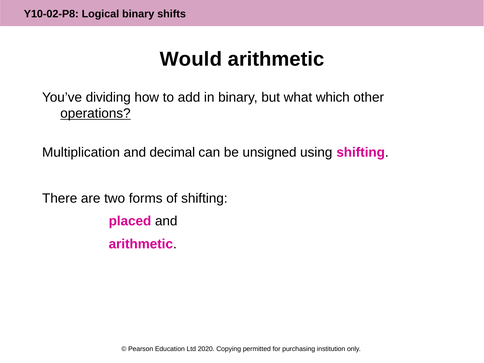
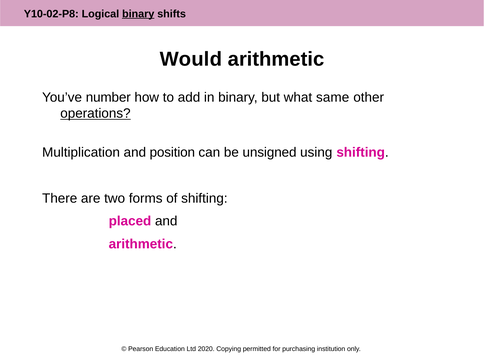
binary underline: none -> present (138, 14)
dividing: dividing -> number (108, 97)
which: which -> same (333, 97)
decimal: decimal -> position (172, 153)
